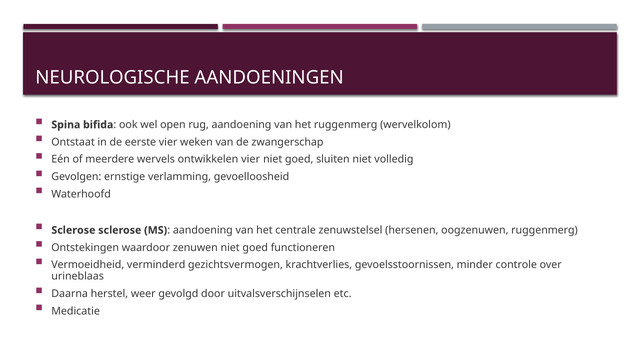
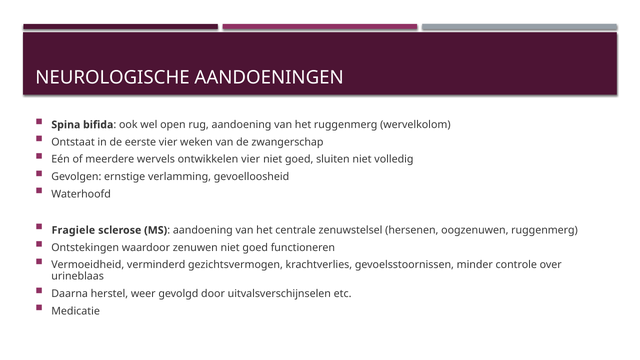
Sclerose: Sclerose -> Fragiele (73, 230)
